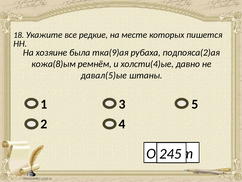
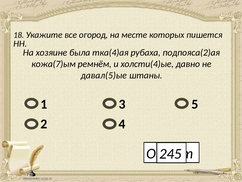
редкие: редкие -> огород (93, 35)
тка(9)ая: тка(9)ая -> тка(4)ая (110, 52)
кожа(8)ым: кожа(8)ым -> кожа(7)ым (54, 64)
